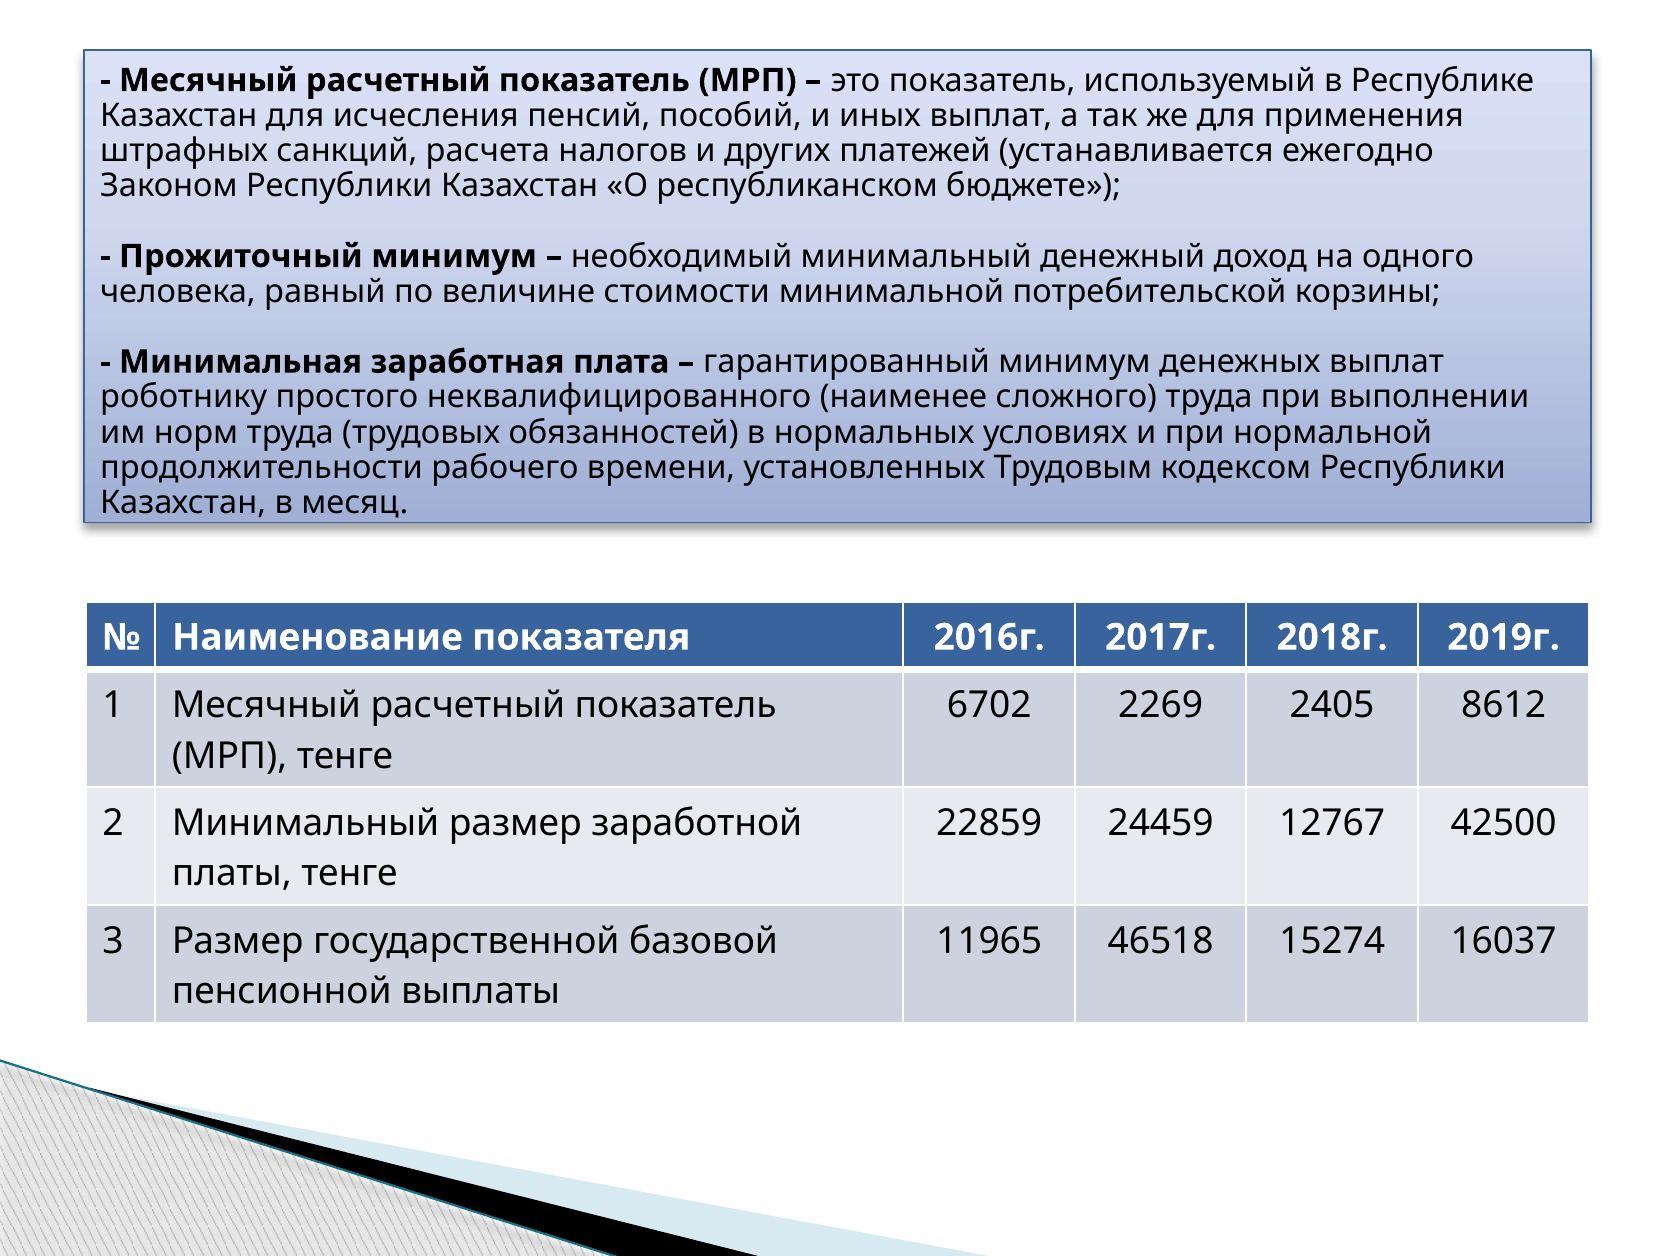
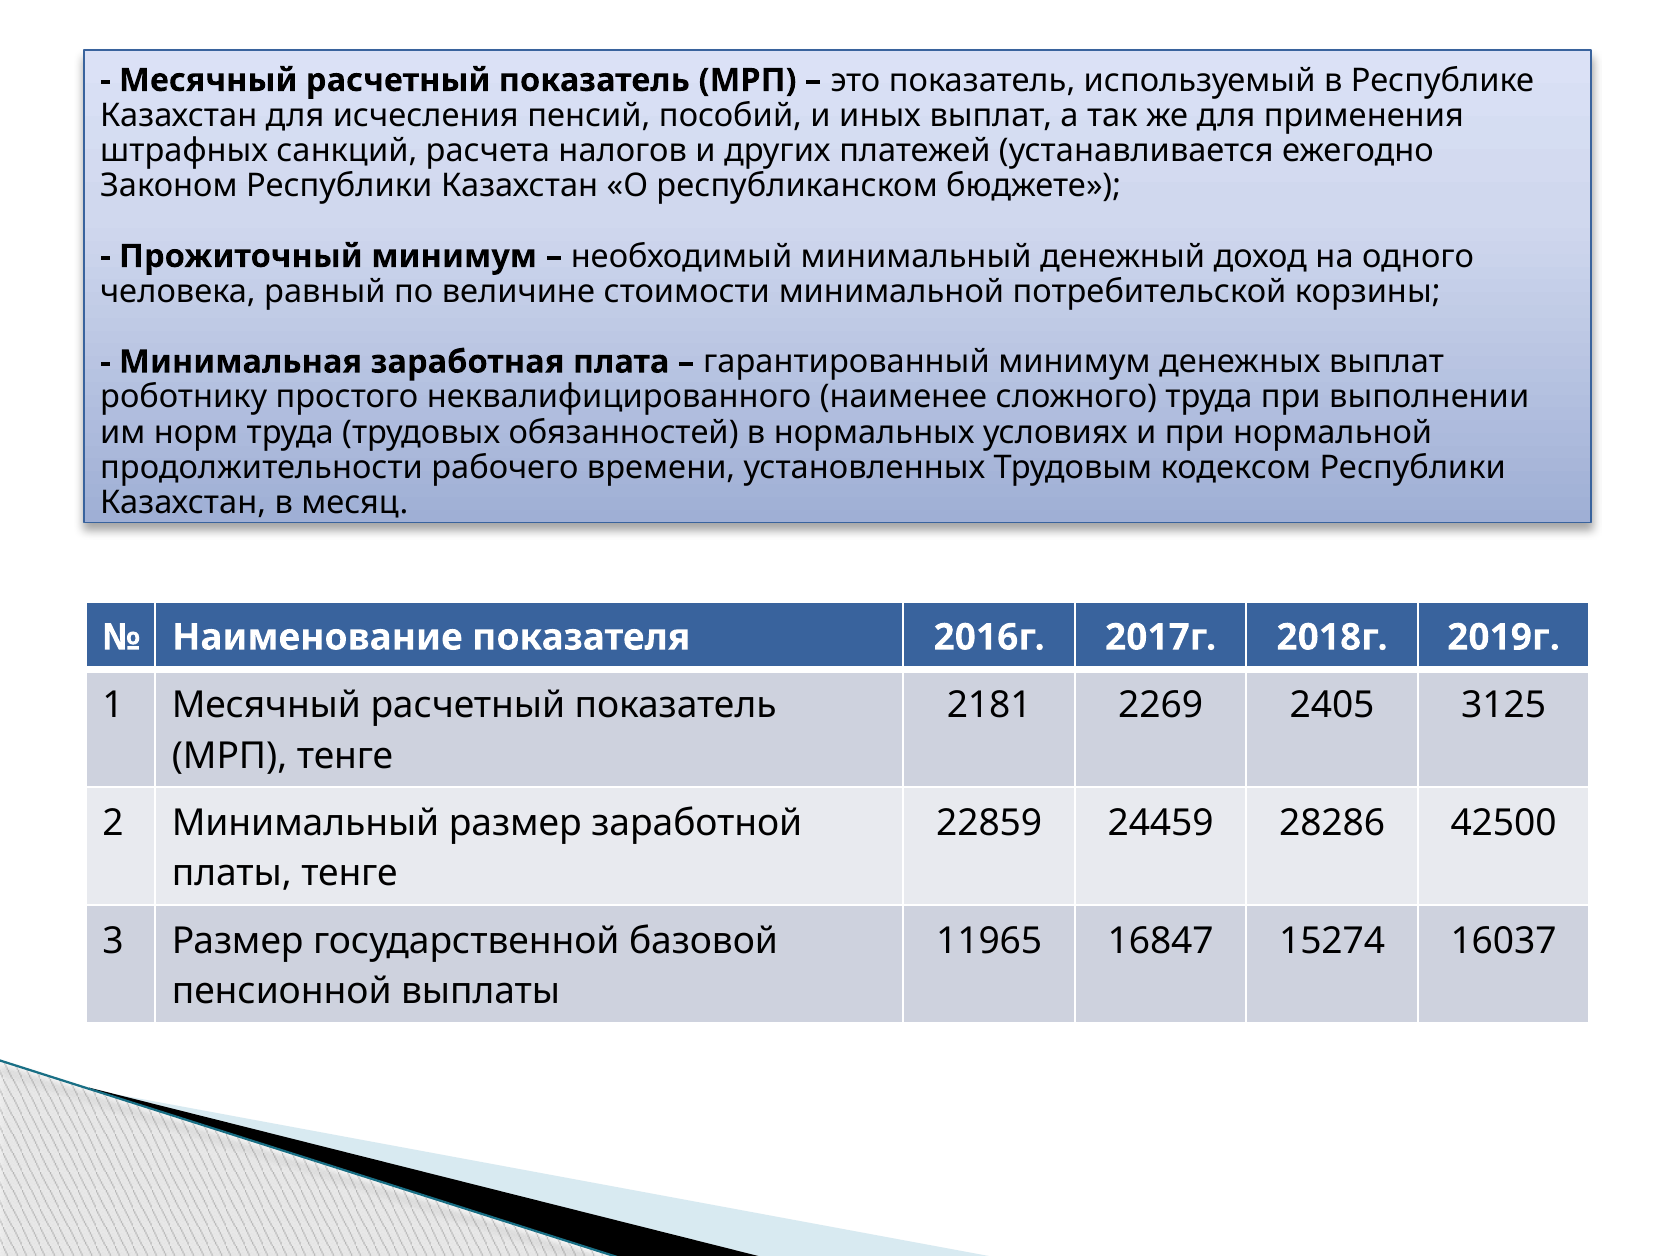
6702: 6702 -> 2181 (989, 705)
8612: 8612 -> 3125 (1504, 705)
12767: 12767 -> 28286 (1332, 823)
46518: 46518 -> 16847 (1161, 941)
